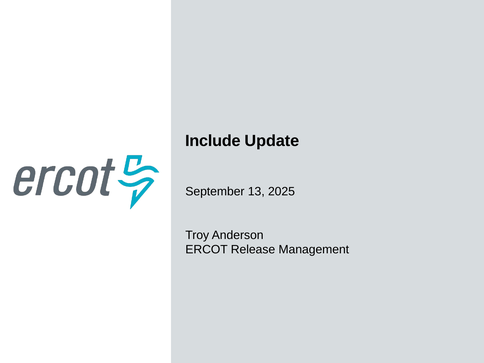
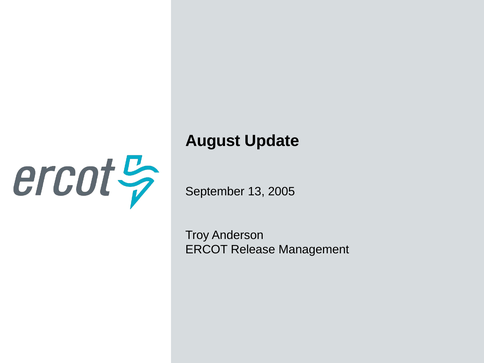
Include: Include -> August (213, 141)
2025: 2025 -> 2005 (281, 191)
